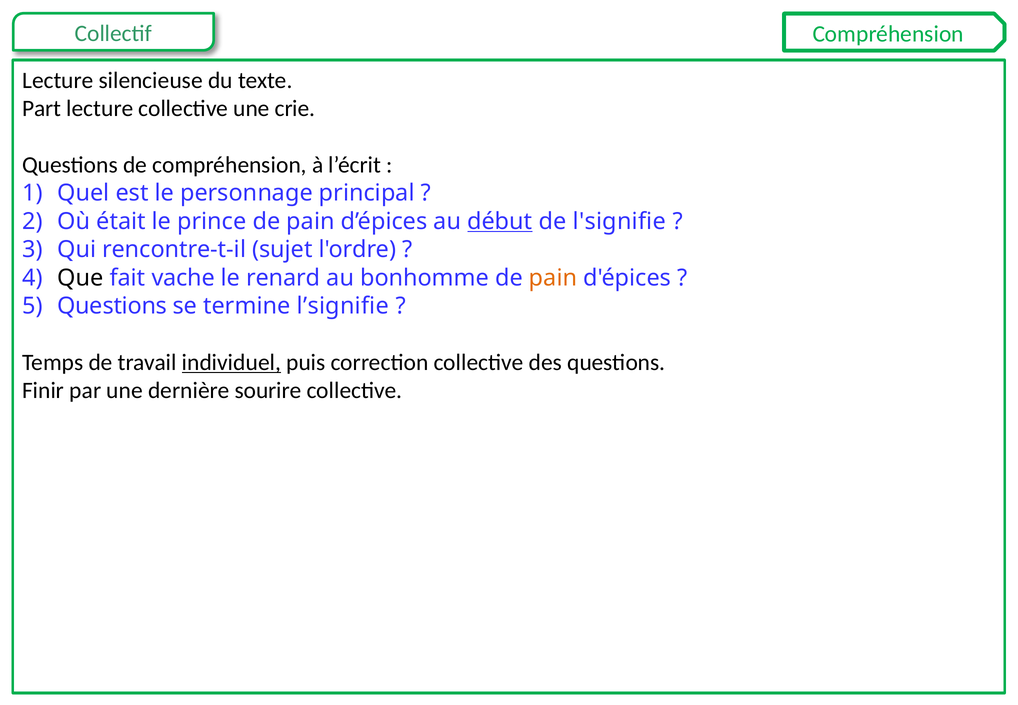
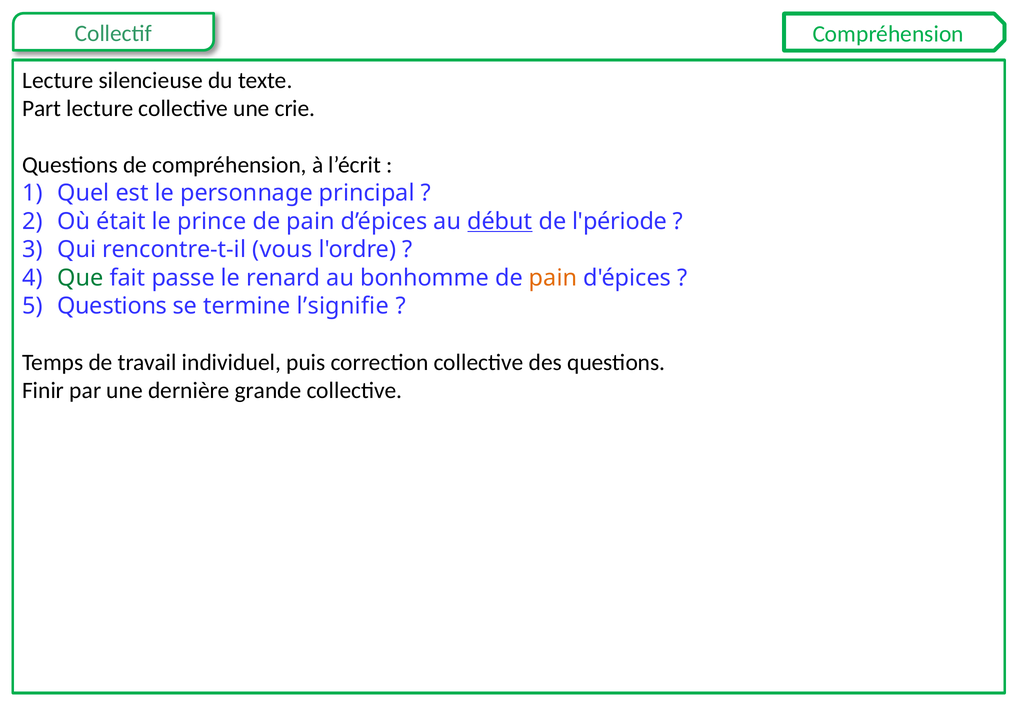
l'signifie: l'signifie -> l'période (620, 221)
sujet: sujet -> vous (282, 250)
Que colour: black -> green (80, 278)
vache: vache -> passe (183, 278)
individuel underline: present -> none (231, 362)
sourire: sourire -> grande (268, 391)
